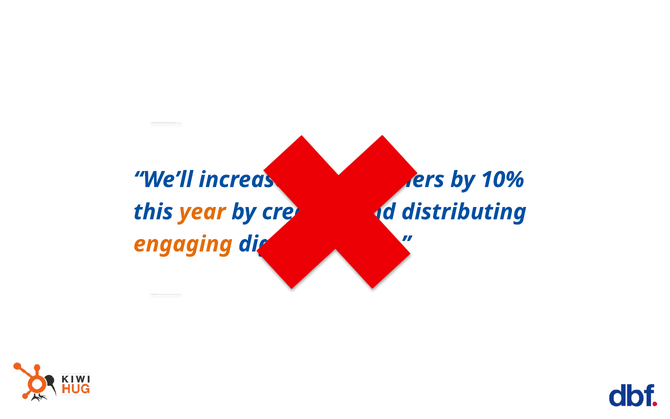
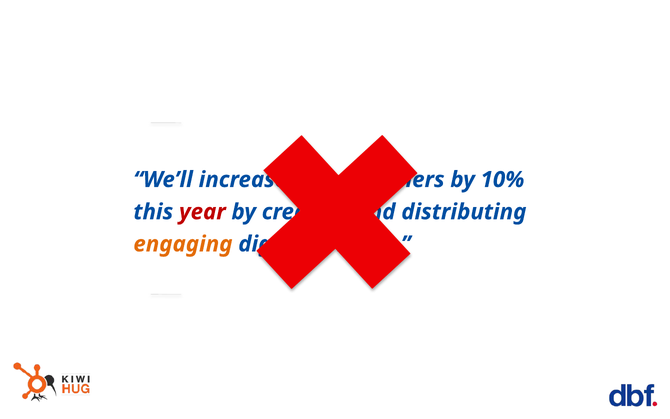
year colour: orange -> red (202, 212)
